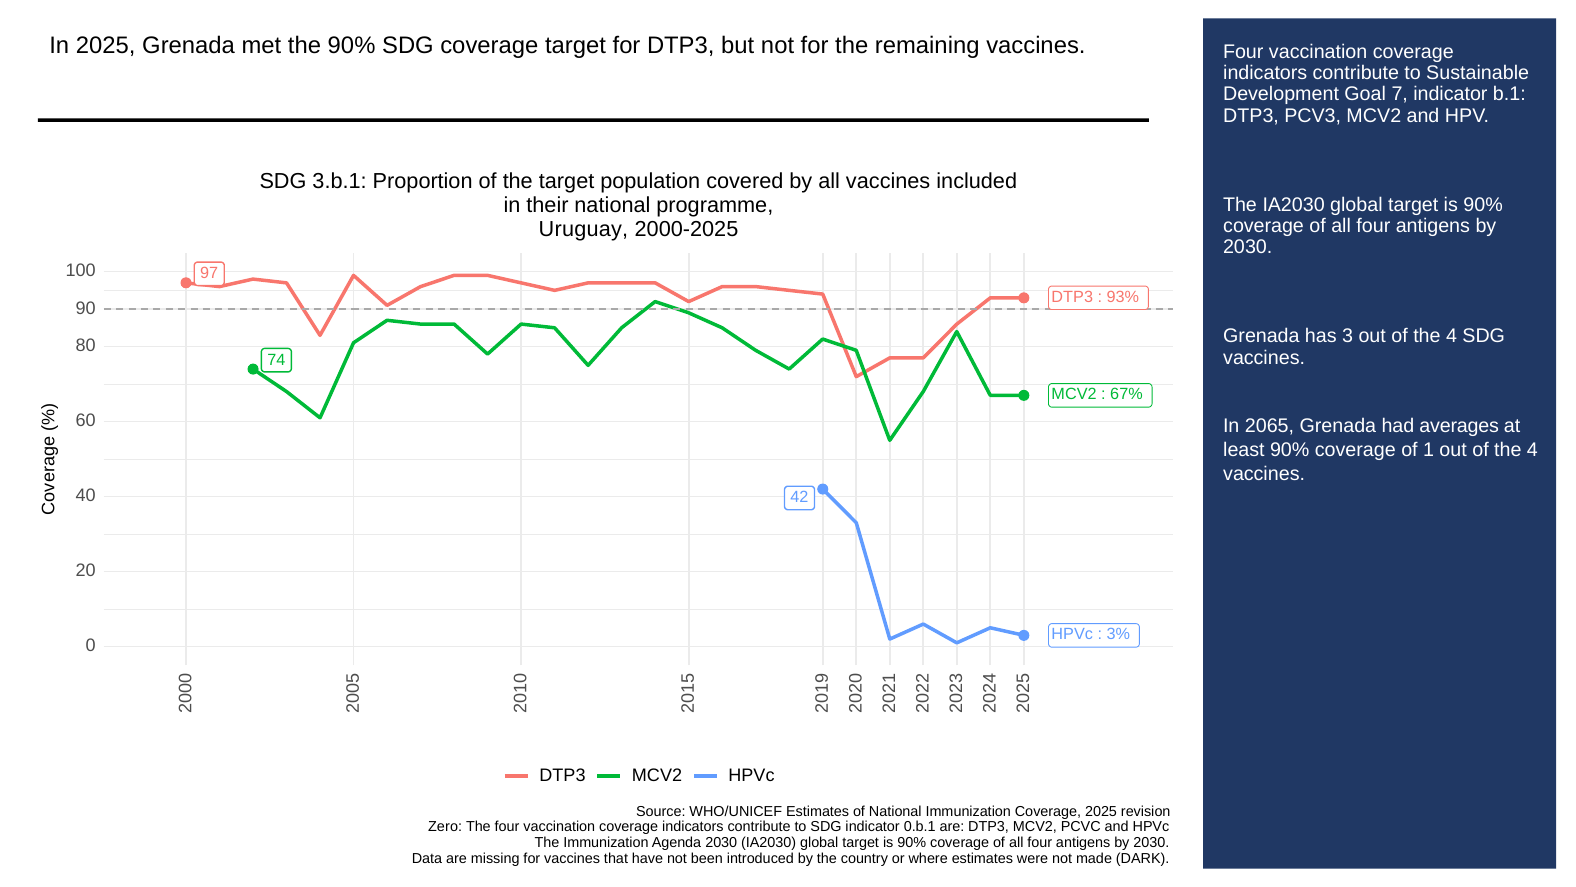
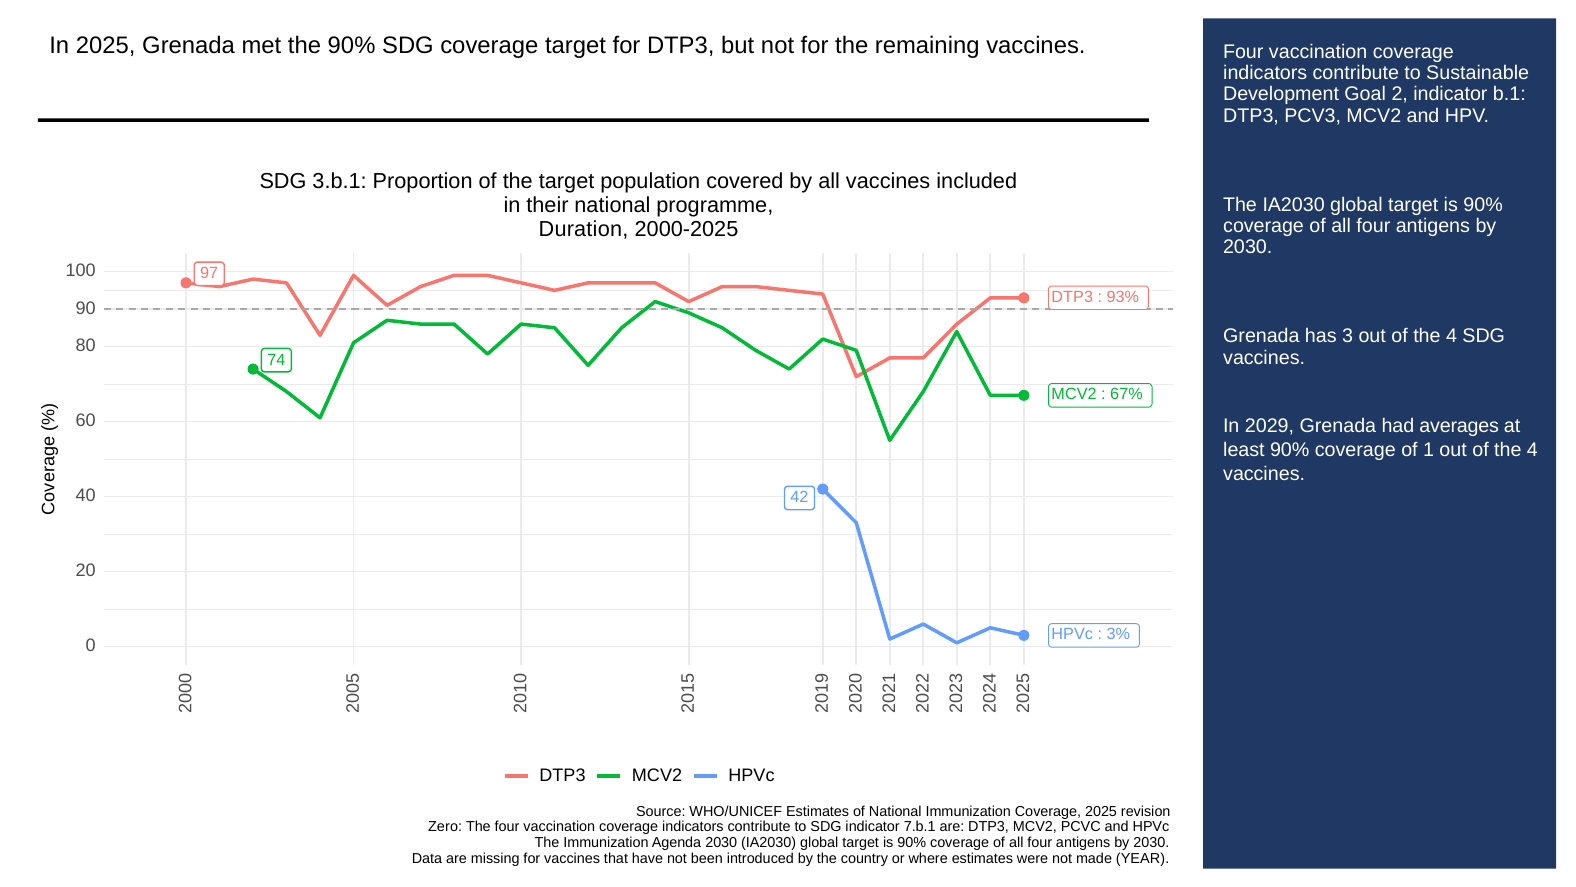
Goal 7: 7 -> 2 (1400, 94)
Uruguay: Uruguay -> Duration (583, 229)
2065: 2065 -> 2029 (1270, 426)
0.b.1: 0.b.1 -> 7.b.1 (920, 827)
DARK: DARK -> YEAR (1143, 858)
